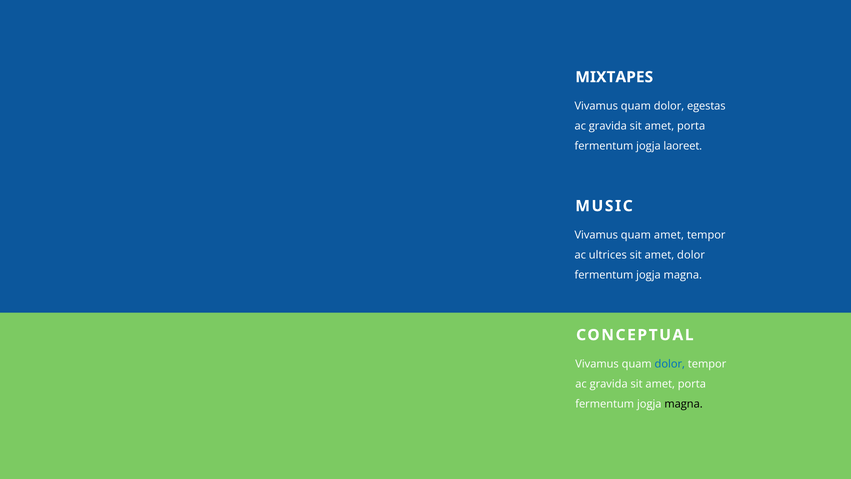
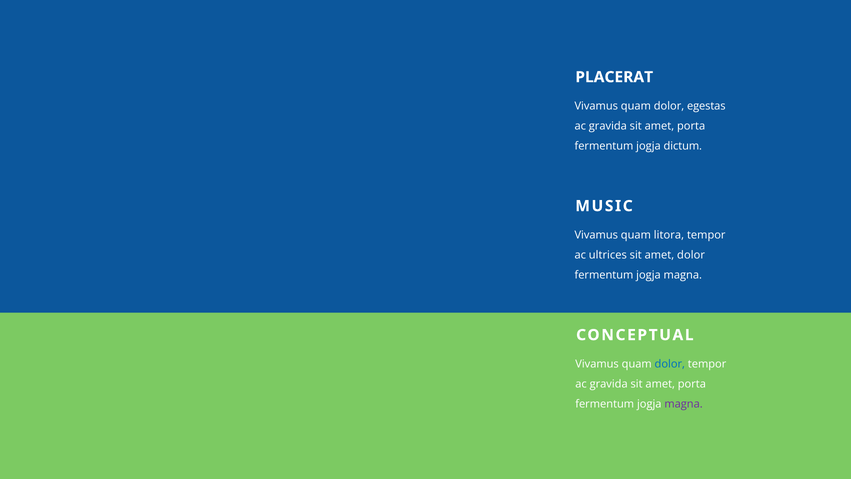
MIXTAPES: MIXTAPES -> PLACERAT (614, 77)
laoreet: laoreet -> dictum (683, 146)
quam amet: amet -> litora (669, 235)
magna colour: black -> purple (684, 404)
